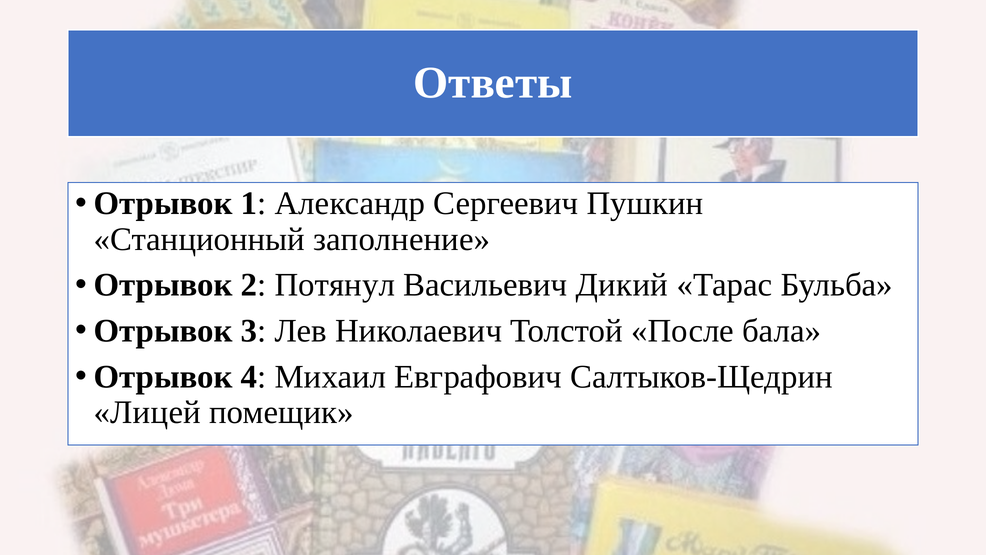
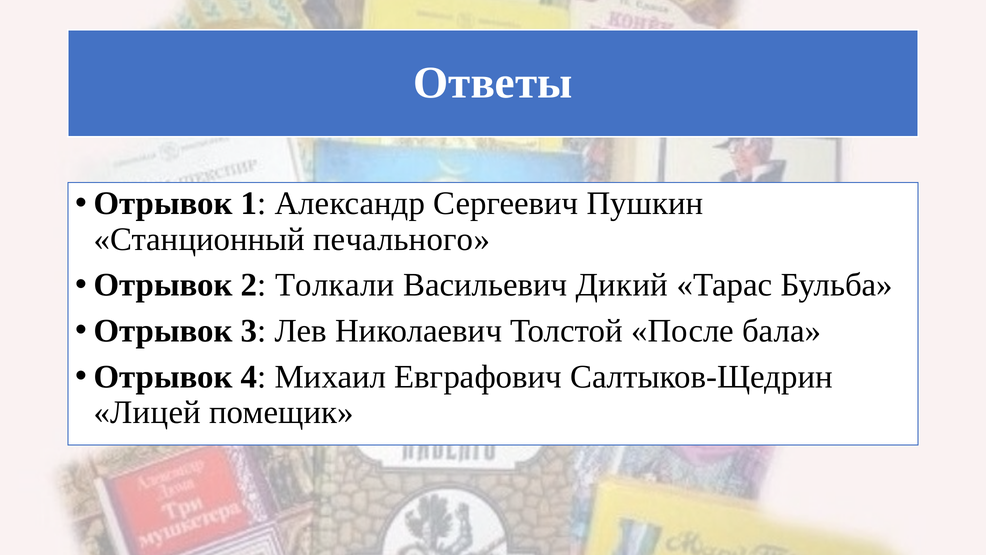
заполнение: заполнение -> печального (402, 239)
Потянул: Потянул -> Толкали (335, 285)
